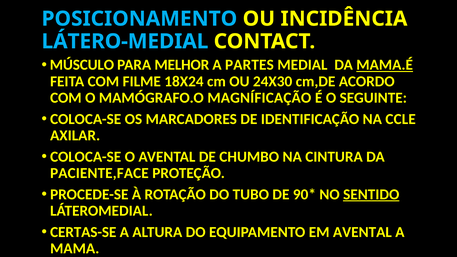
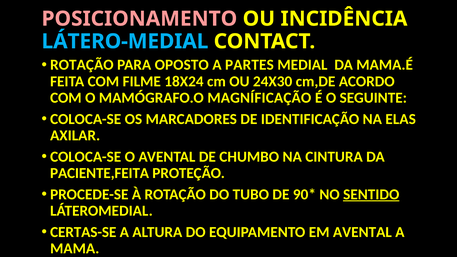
POSICIONAMENTO colour: light blue -> pink (139, 19)
MÚSCULO: MÚSCULO -> ROTAÇÃO (82, 65)
MELHOR: MELHOR -> OPOSTO (182, 65)
MAMA.É underline: present -> none (385, 65)
CCLE: CCLE -> ELAS (401, 119)
PACIENTE,FACE: PACIENTE,FACE -> PACIENTE,FEITA (100, 173)
